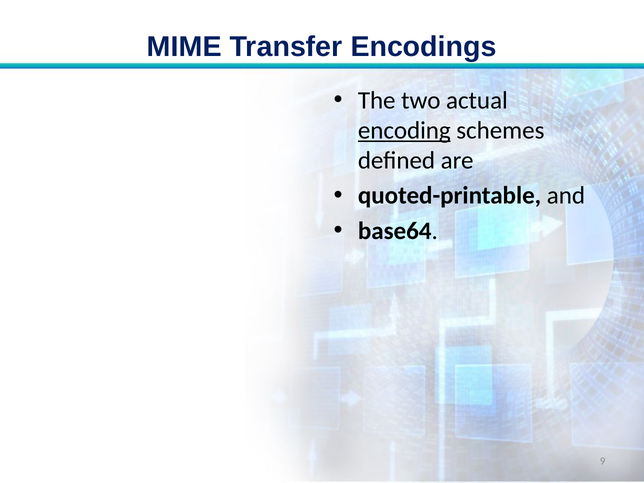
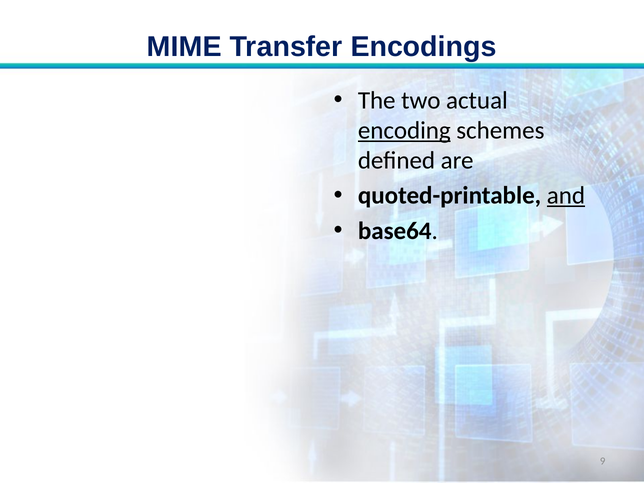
and underline: none -> present (566, 196)
